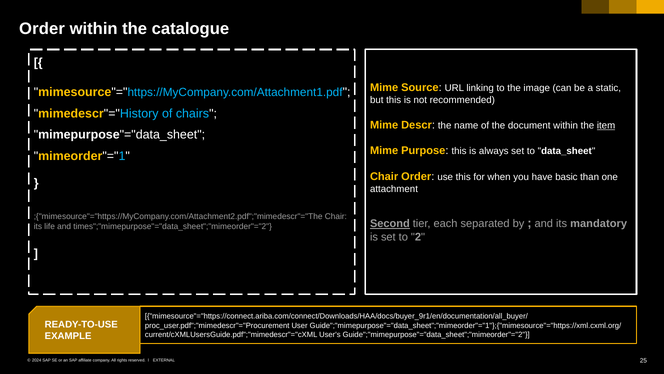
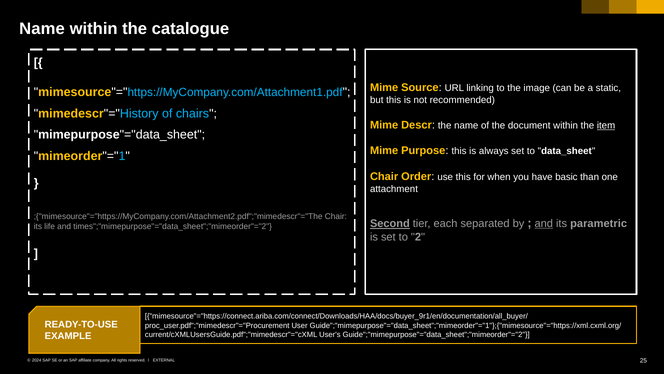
Order: Order -> Name (42, 29)
and underline: none -> present (544, 223)
mandatory: mandatory -> parametric (599, 223)
